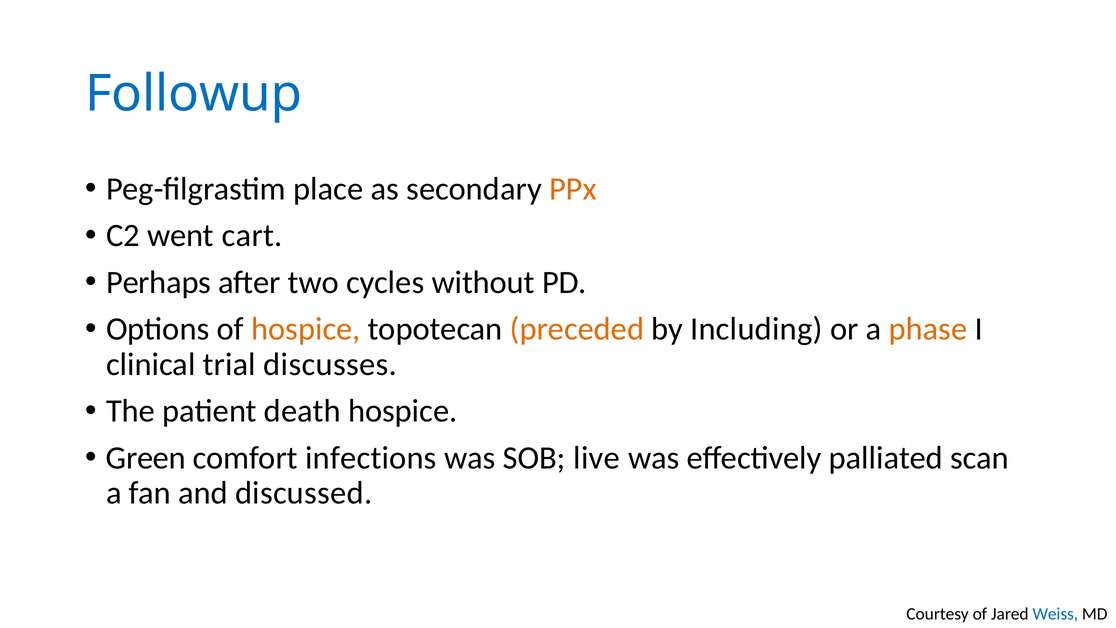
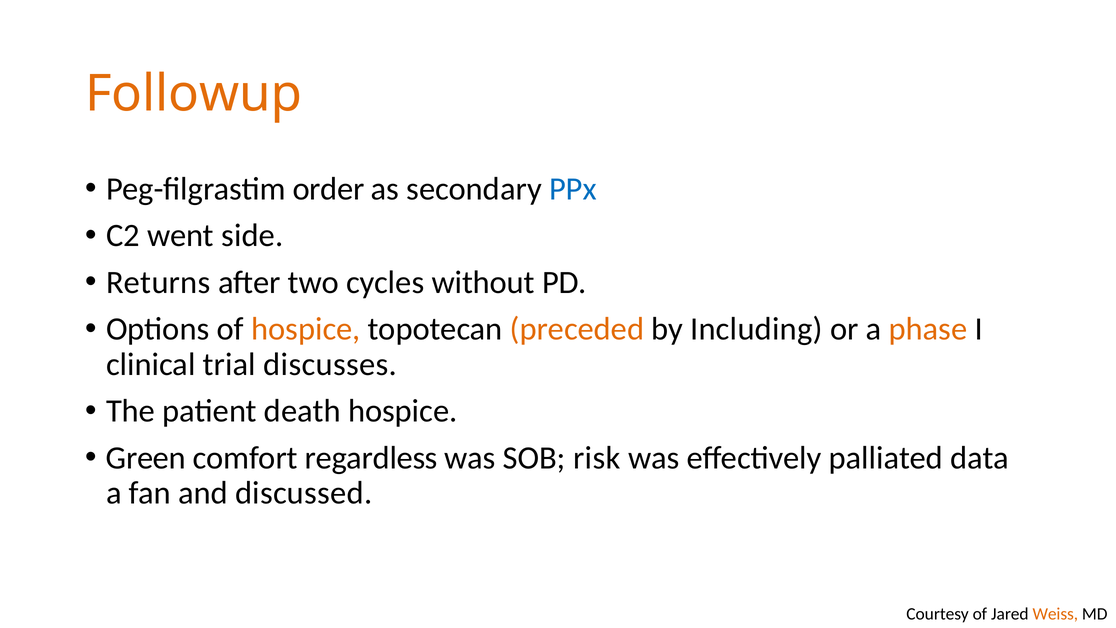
Followup colour: blue -> orange (194, 94)
place: place -> order (328, 189)
PPx colour: orange -> blue (573, 189)
cart: cart -> side (252, 235)
Perhaps: Perhaps -> Returns (158, 282)
infections: infections -> regardless (371, 458)
live: live -> risk (597, 458)
scan: scan -> data (980, 458)
Weiss colour: blue -> orange (1055, 614)
